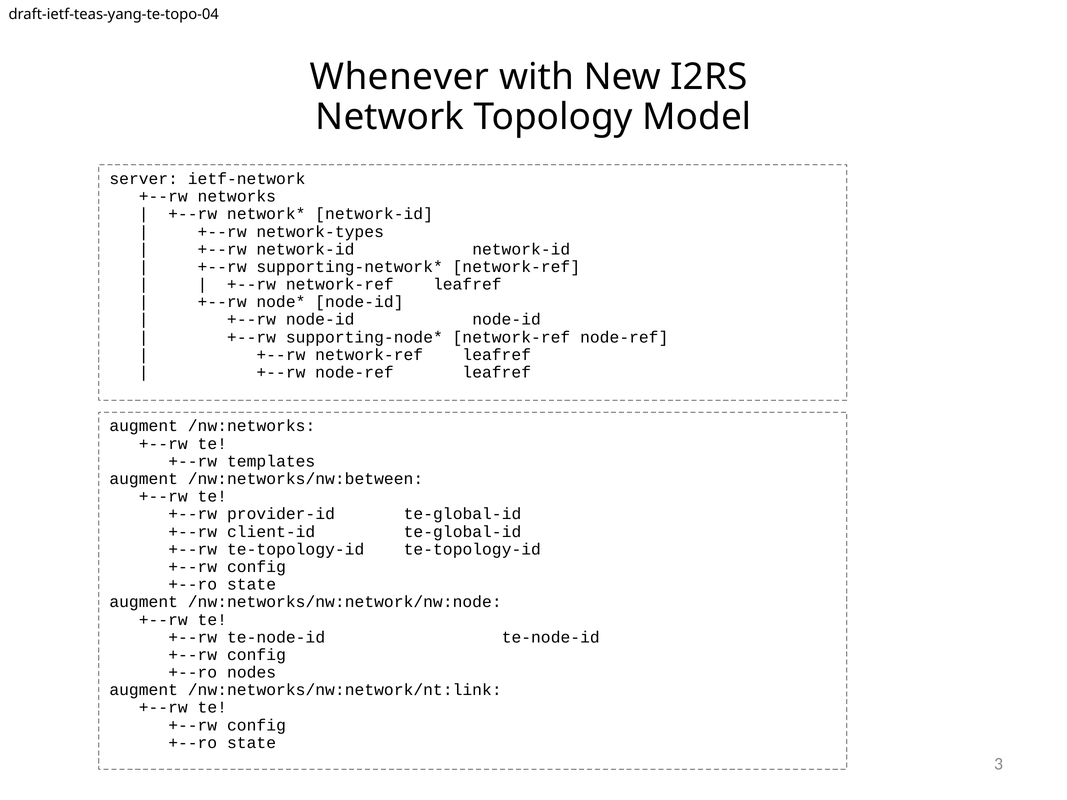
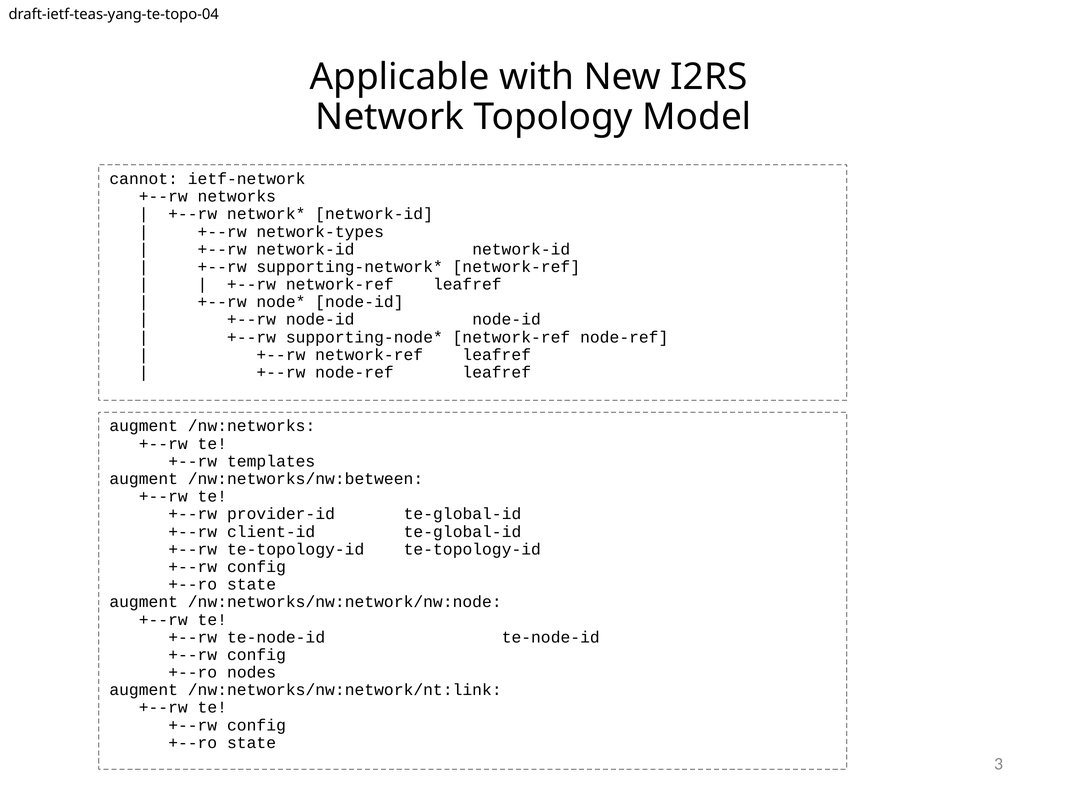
Whenever: Whenever -> Applicable (400, 77)
server: server -> cannot (144, 179)
